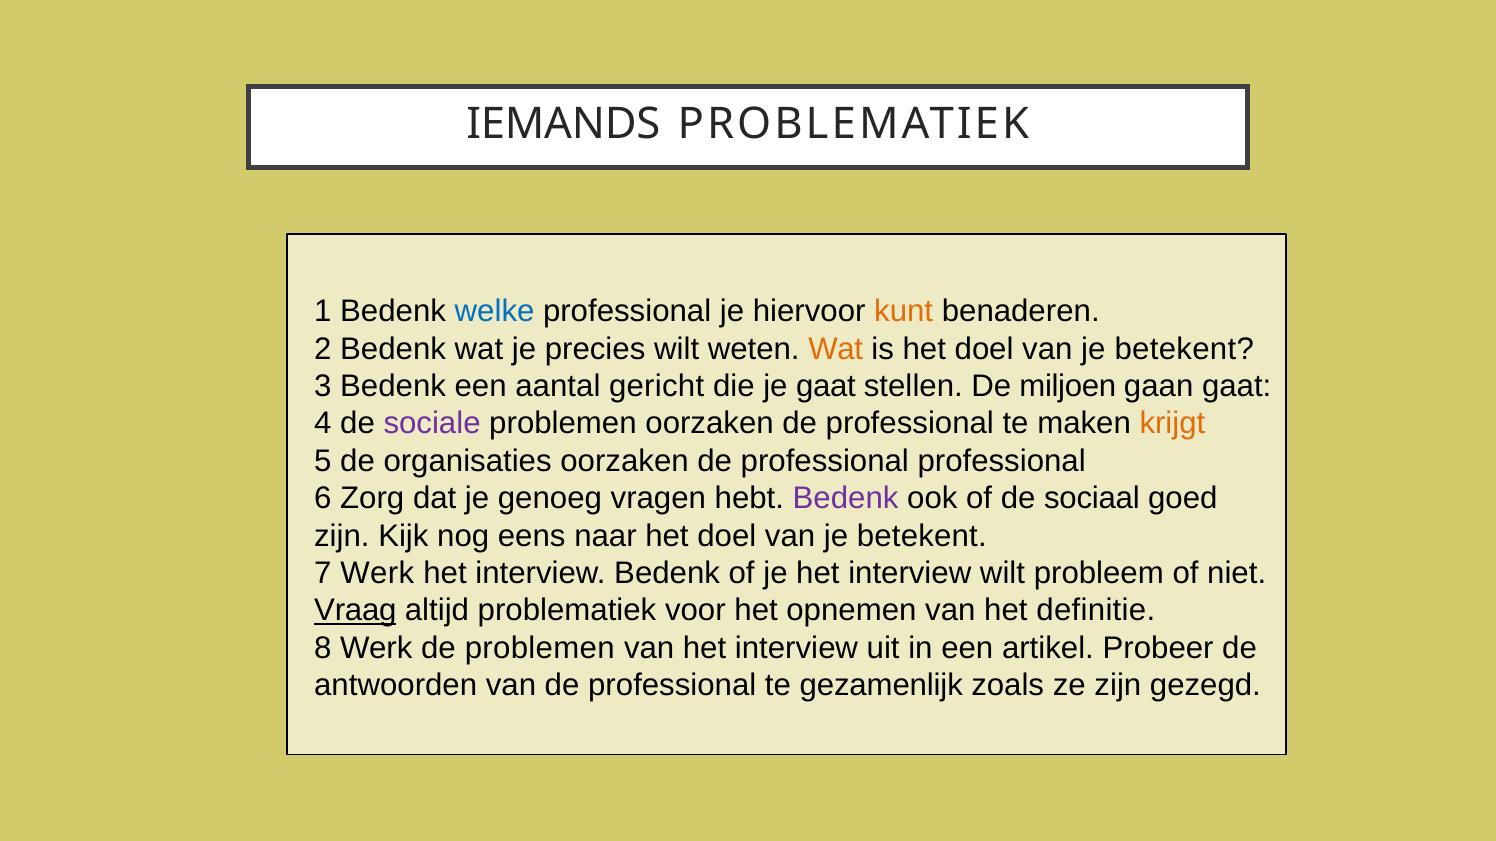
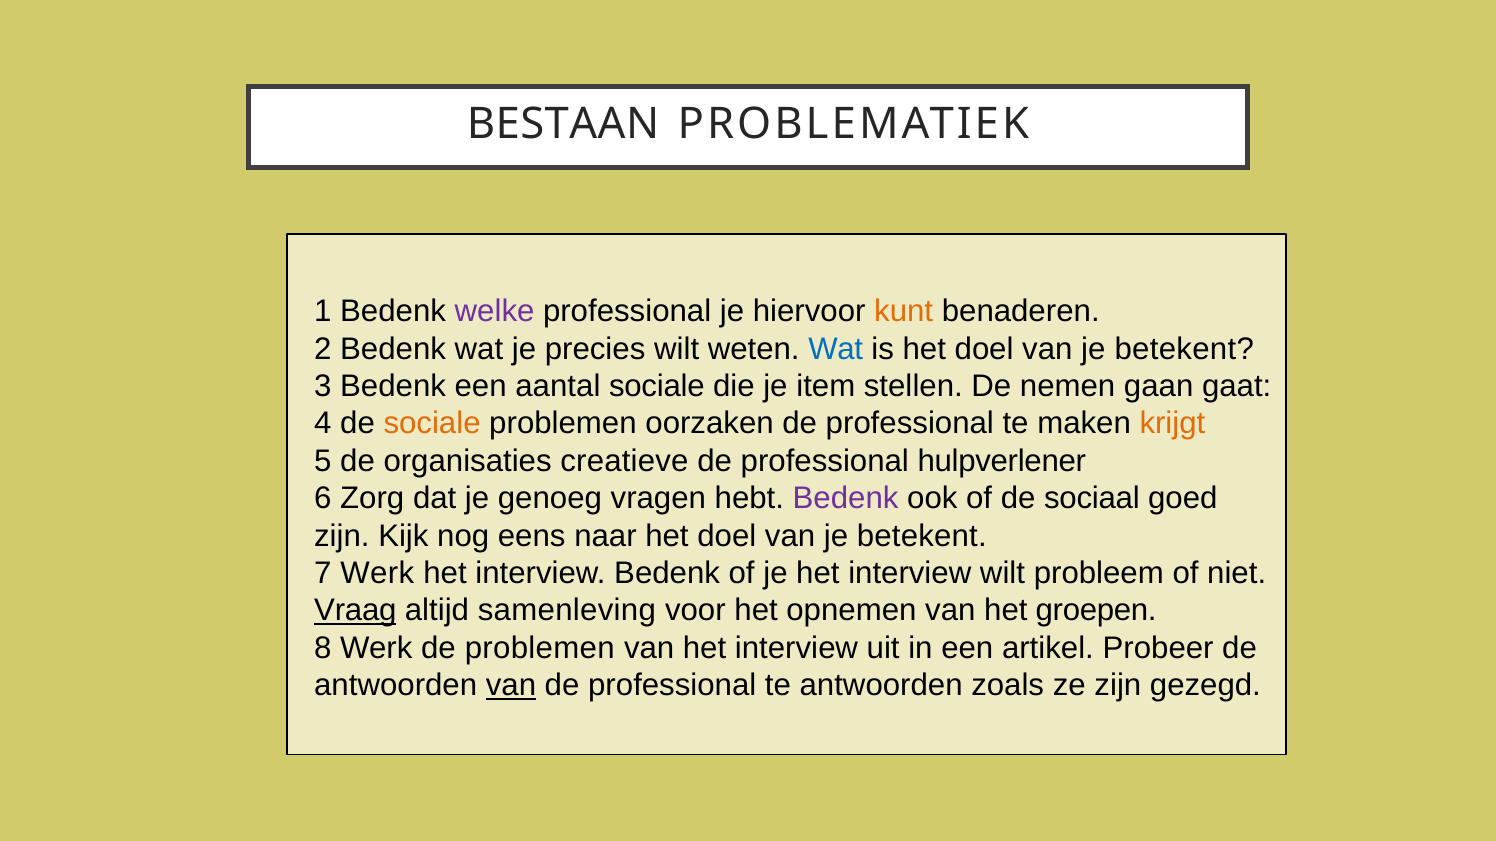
IEMANDS: IEMANDS -> BESTAAN (563, 125)
welke colour: blue -> purple (495, 312)
Wat colour: orange -> blue (836, 349)
aantal gericht: gericht -> sociale (657, 386)
je gaat: gaat -> item (826, 386)
miljoen: miljoen -> nemen (1068, 386)
sociale colour: purple -> orange (432, 424)
organisaties oorzaken: oorzaken -> creatieve (624, 461)
professional professional: professional -> hulpverlener (1002, 461)
altijd problematiek: problematiek -> samenleving (567, 611)
definitie: definitie -> groepen (1096, 611)
van underline: none -> present (511, 686)
te gezamenlijk: gezamenlijk -> antwoorden (881, 686)
